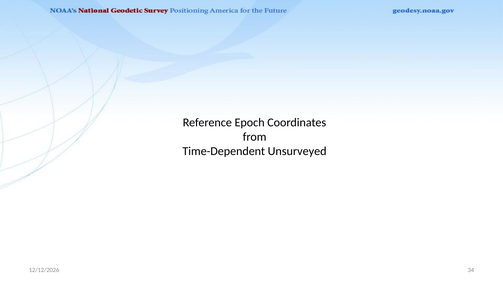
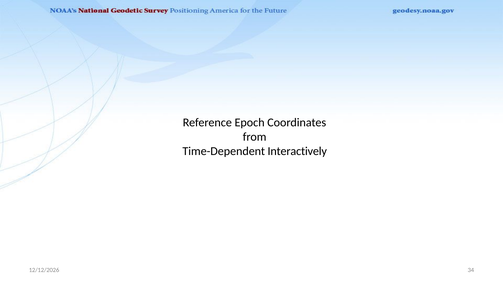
Unsurveyed: Unsurveyed -> Interactively (297, 151)
